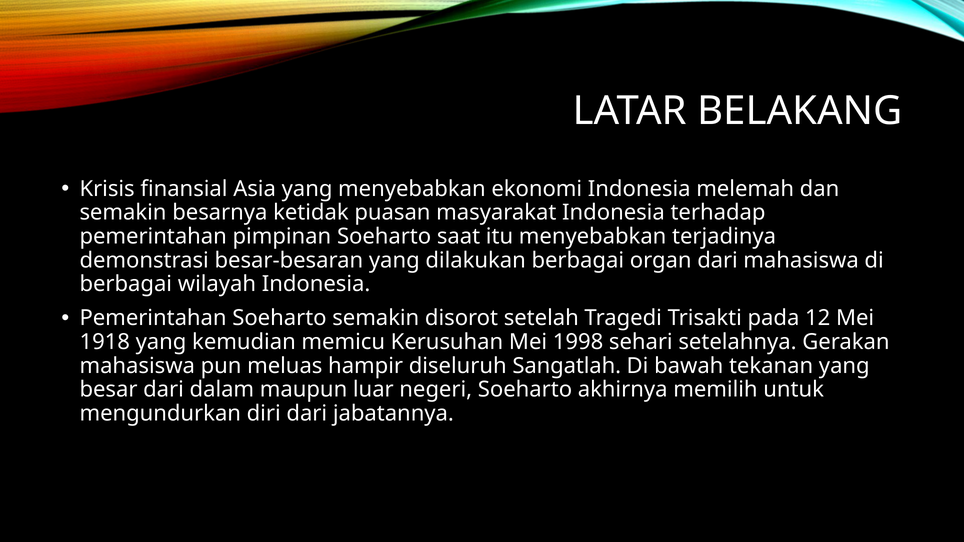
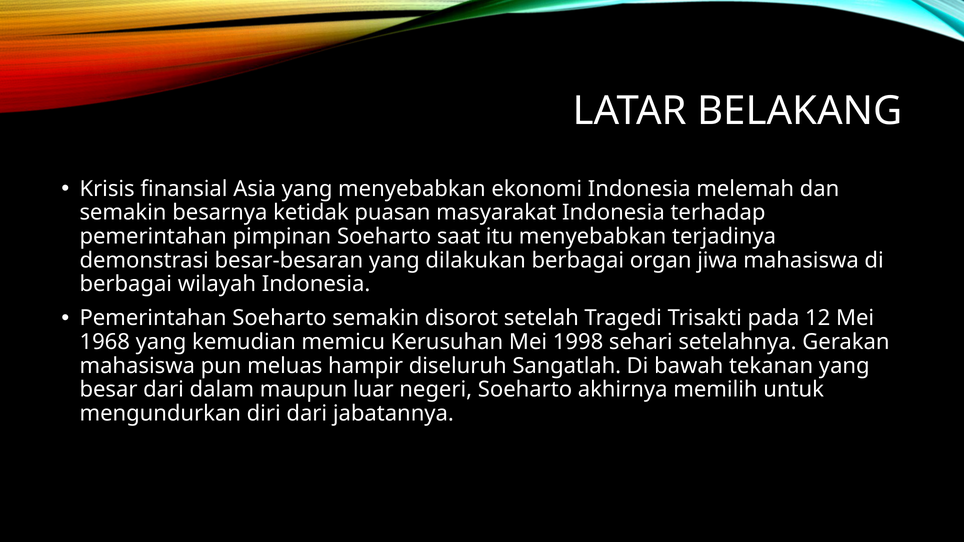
organ dari: dari -> jiwa (718, 260)
1918: 1918 -> 1968 (105, 342)
